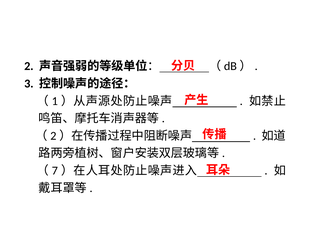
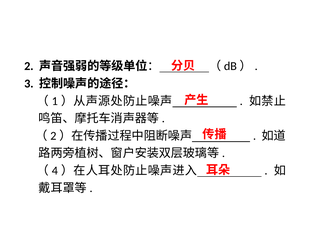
7: 7 -> 4 (55, 170)
